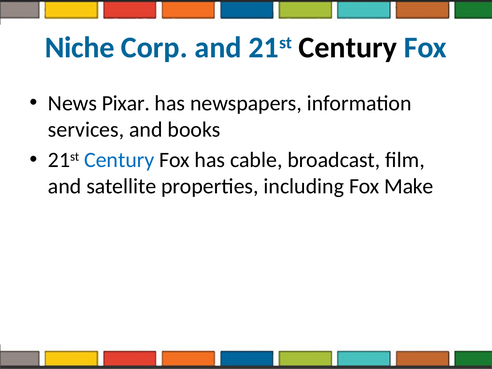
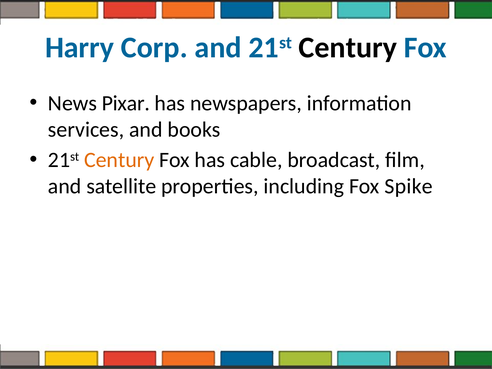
Niche: Niche -> Harry (80, 48)
Century colour: blue -> orange (119, 160)
Make: Make -> Spike (409, 186)
